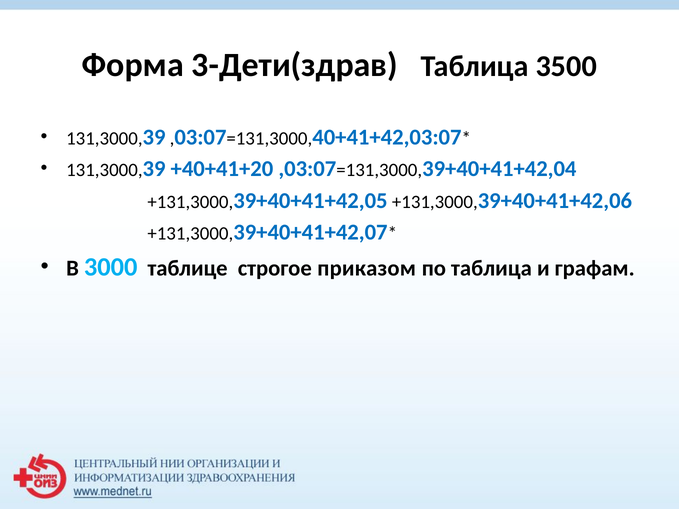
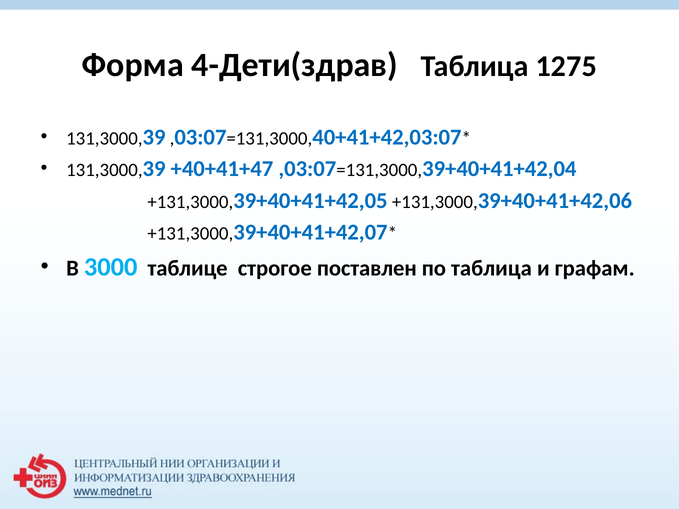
3-Дети(здрав: 3-Дети(здрав -> 4-Дети(здрав (295, 65)
3500: 3500 -> 1275 (566, 66)
+40+41+20: +40+41+20 -> +40+41+47 (222, 169)
приказом: приказом -> поставлен (367, 269)
